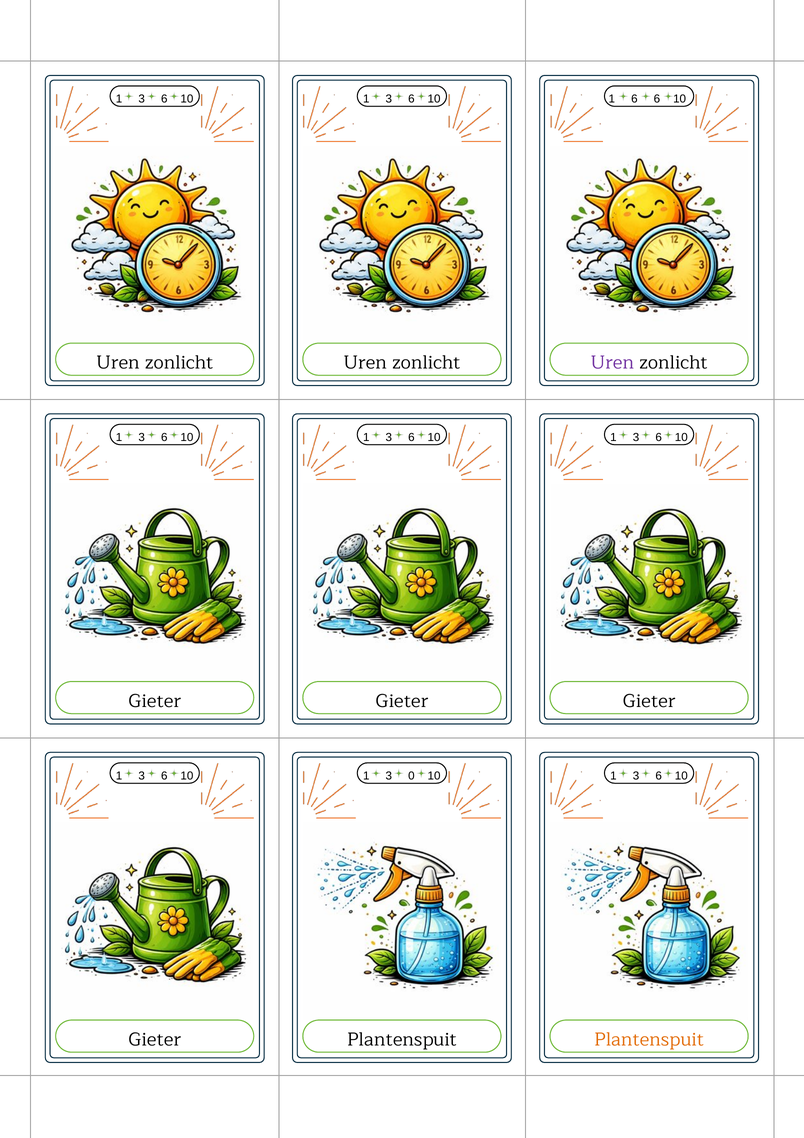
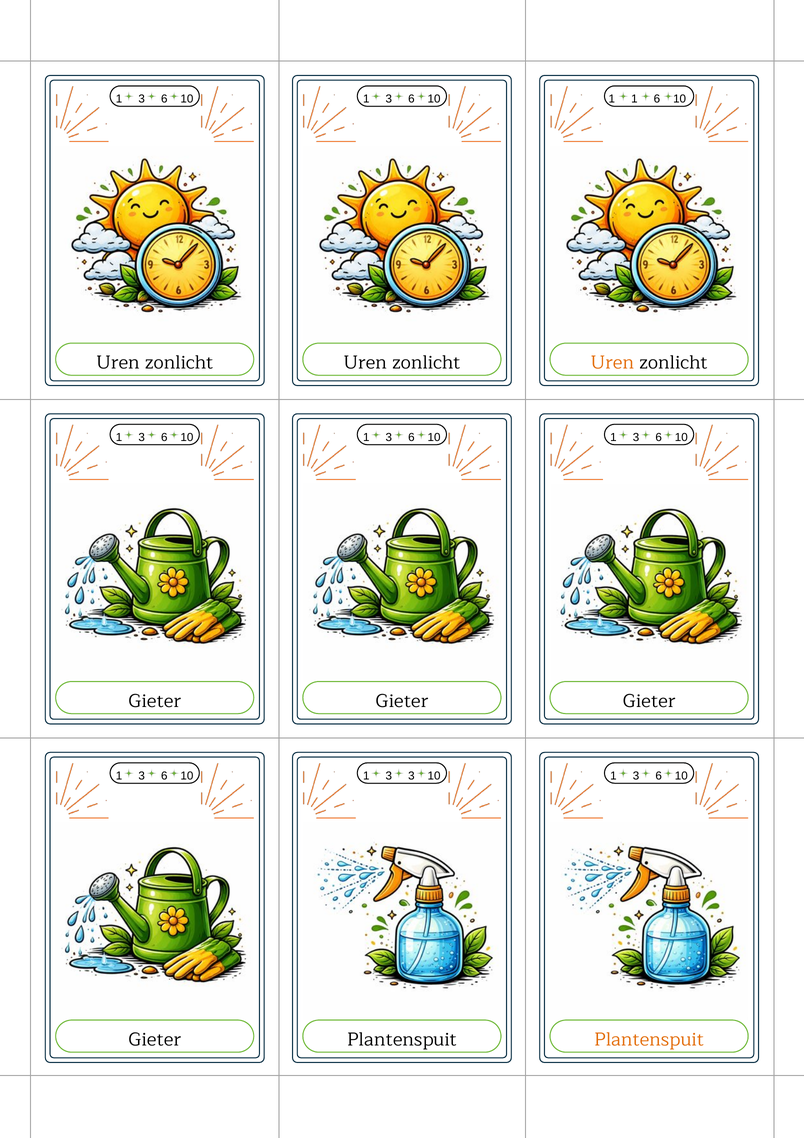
1 6: 6 -> 1 (634, 99)
Uren colour: purple -> orange (612, 362)
3 0: 0 -> 3 (411, 775)
